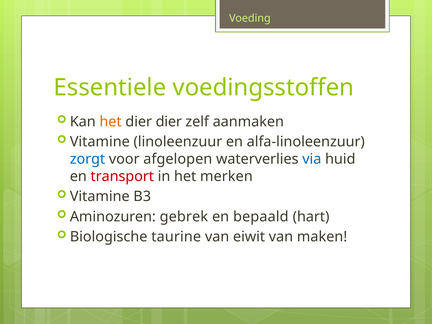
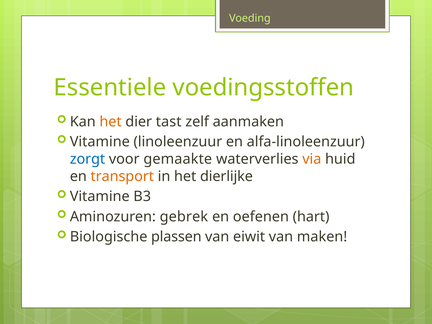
dier dier: dier -> tast (169, 122)
afgelopen: afgelopen -> gemaakte (178, 159)
via colour: blue -> orange (312, 159)
transport colour: red -> orange (122, 176)
merken: merken -> dierlijke (226, 176)
bepaald: bepaald -> oefenen (261, 217)
taurine: taurine -> plassen (176, 237)
